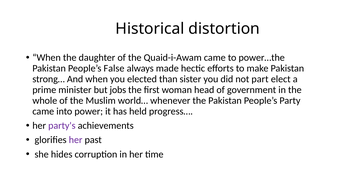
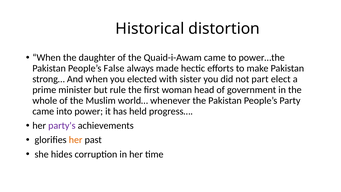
than: than -> with (168, 79)
jobs: jobs -> rule (118, 90)
her colour: purple -> orange (76, 140)
